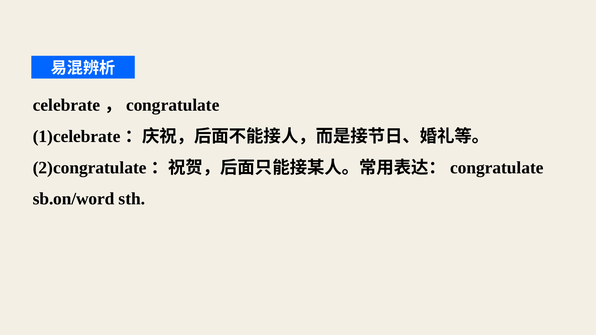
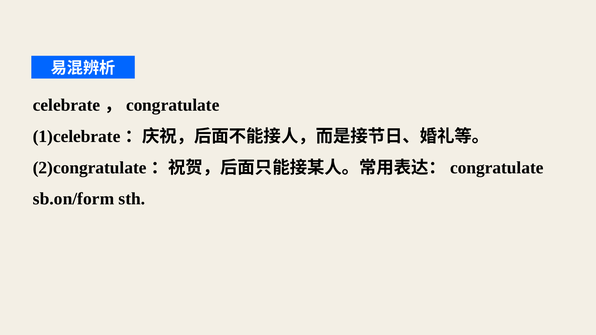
sb.on/word: sb.on/word -> sb.on/form (74, 199)
